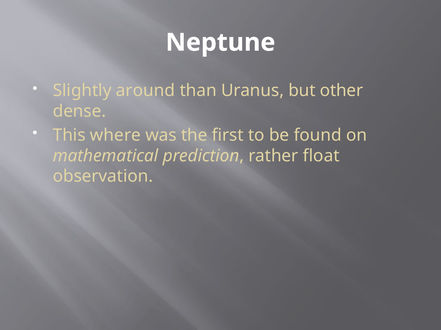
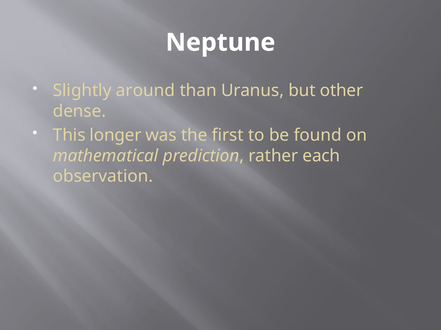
where: where -> longer (116, 135)
float: float -> each (321, 156)
